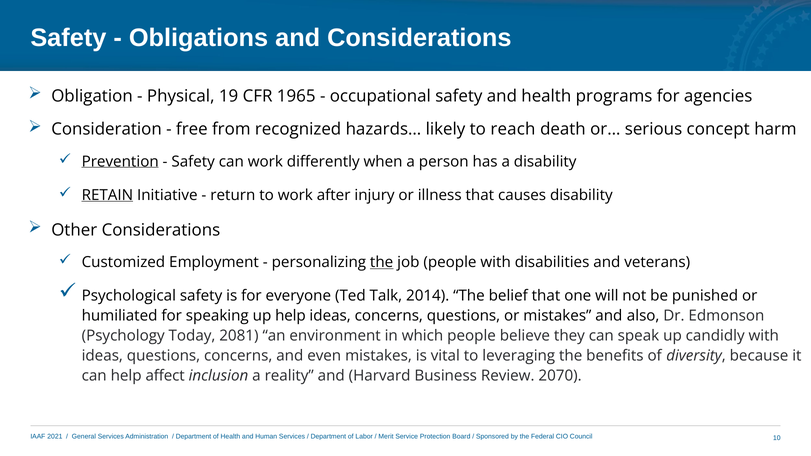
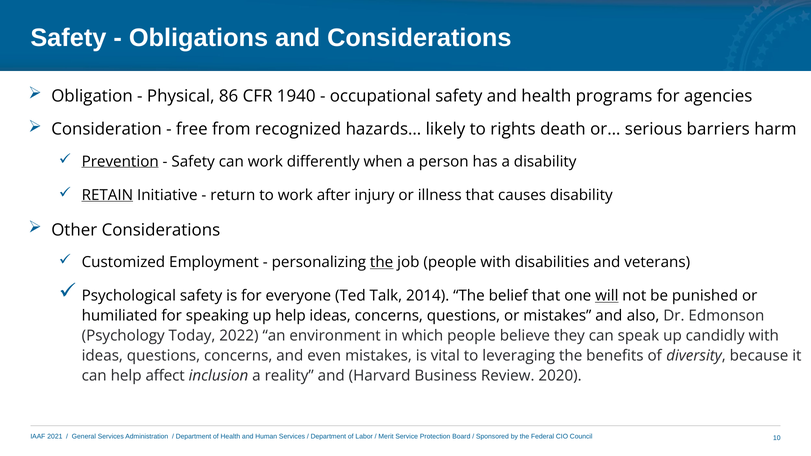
19: 19 -> 86 (229, 96)
1965: 1965 -> 1940 (296, 96)
reach: reach -> rights (513, 129)
concept: concept -> barriers (718, 129)
will underline: none -> present (607, 296)
2081: 2081 -> 2022 (239, 336)
2070: 2070 -> 2020 (560, 376)
